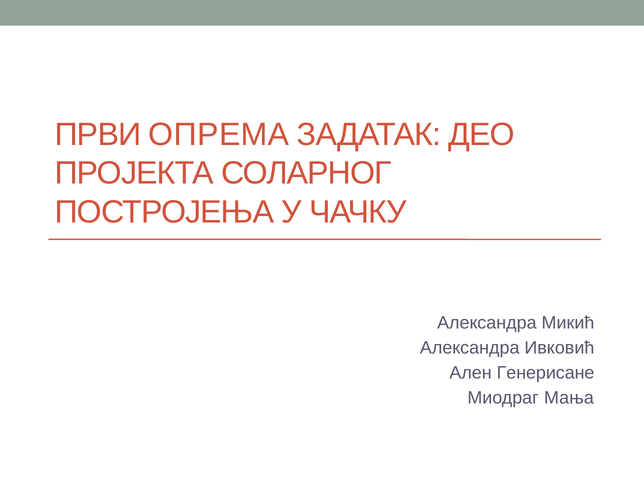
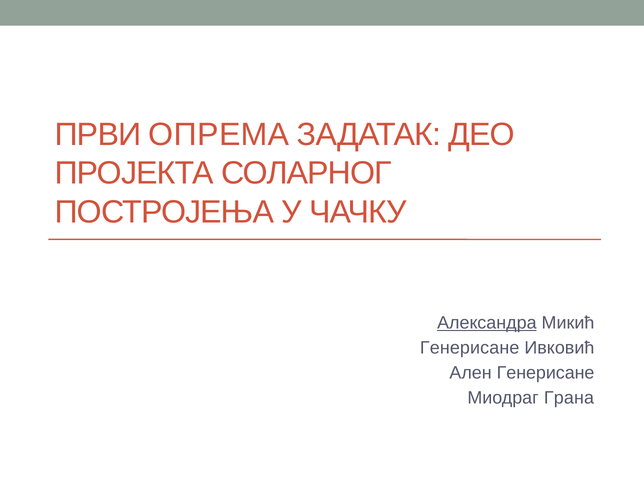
Александра underline: none -> present (487, 323)
Александра: Александра -> Генерисане (470, 348)
Мања: Мања -> Грана (569, 398)
